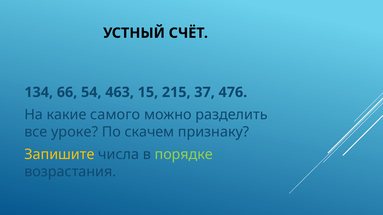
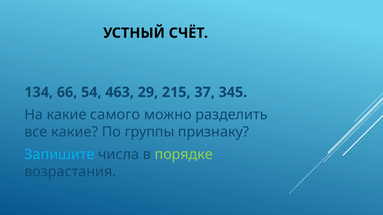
15: 15 -> 29 (148, 92)
476: 476 -> 345 (233, 92)
все уроке: уроке -> какие (75, 132)
скачем: скачем -> группы (149, 132)
Запишите colour: yellow -> light blue (59, 155)
